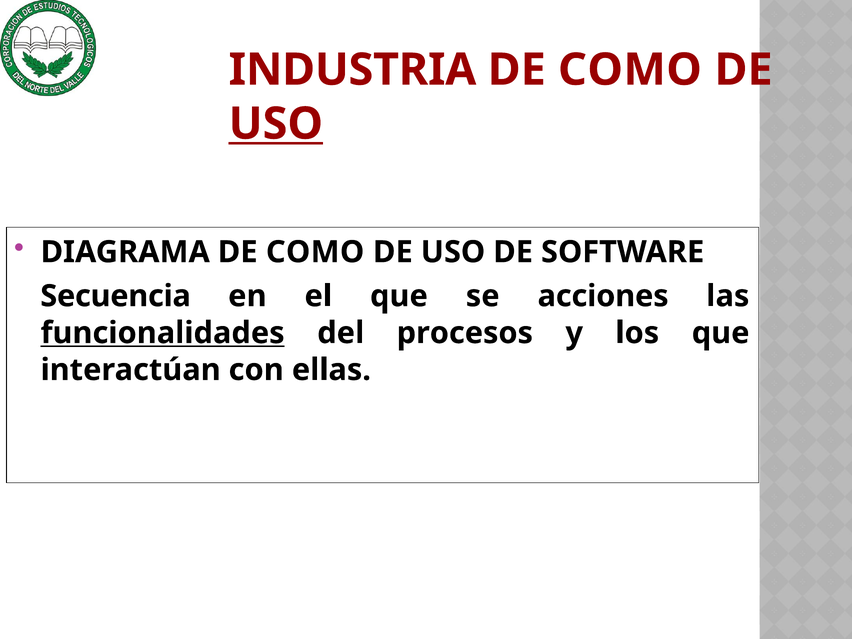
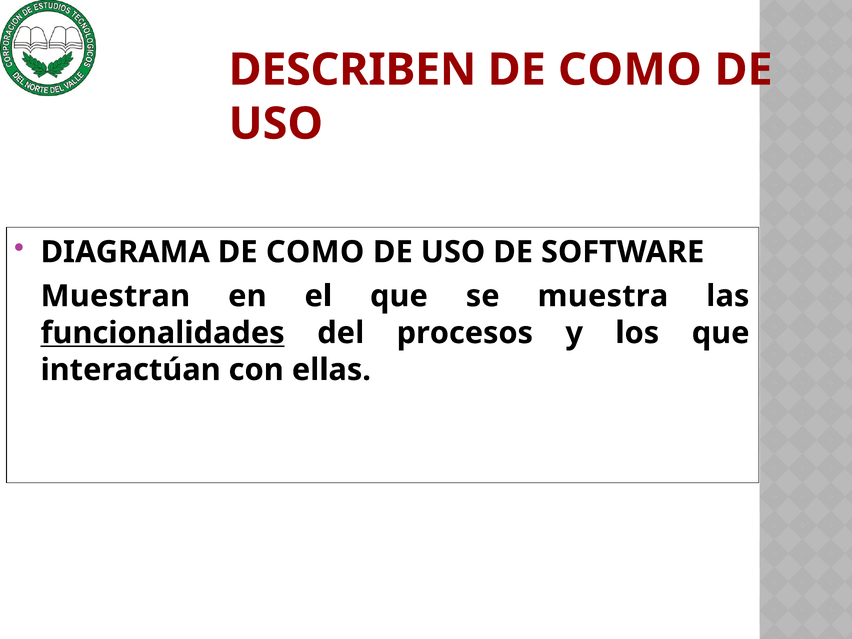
INDUSTRIA: INDUSTRIA -> DESCRIBEN (353, 70)
USO underline: present -> none (276, 124)
Secuencia: Secuencia -> Muestran (115, 296)
acciones: acciones -> muestra (603, 296)
